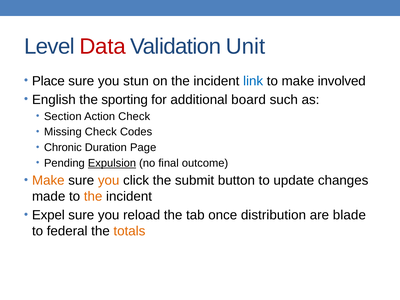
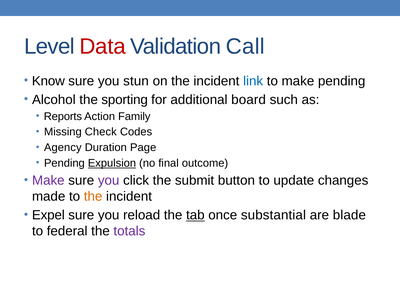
Unit: Unit -> Call (245, 47)
Place: Place -> Know (48, 81)
make involved: involved -> pending (342, 81)
English: English -> Alcohol (54, 100)
Section: Section -> Reports (63, 116)
Action Check: Check -> Family (134, 116)
Chronic: Chronic -> Agency (63, 147)
Make colour: orange -> purple (48, 181)
you colour: orange -> purple (109, 181)
tab underline: none -> present (195, 215)
distribution: distribution -> substantial (273, 215)
totals colour: orange -> purple (129, 231)
